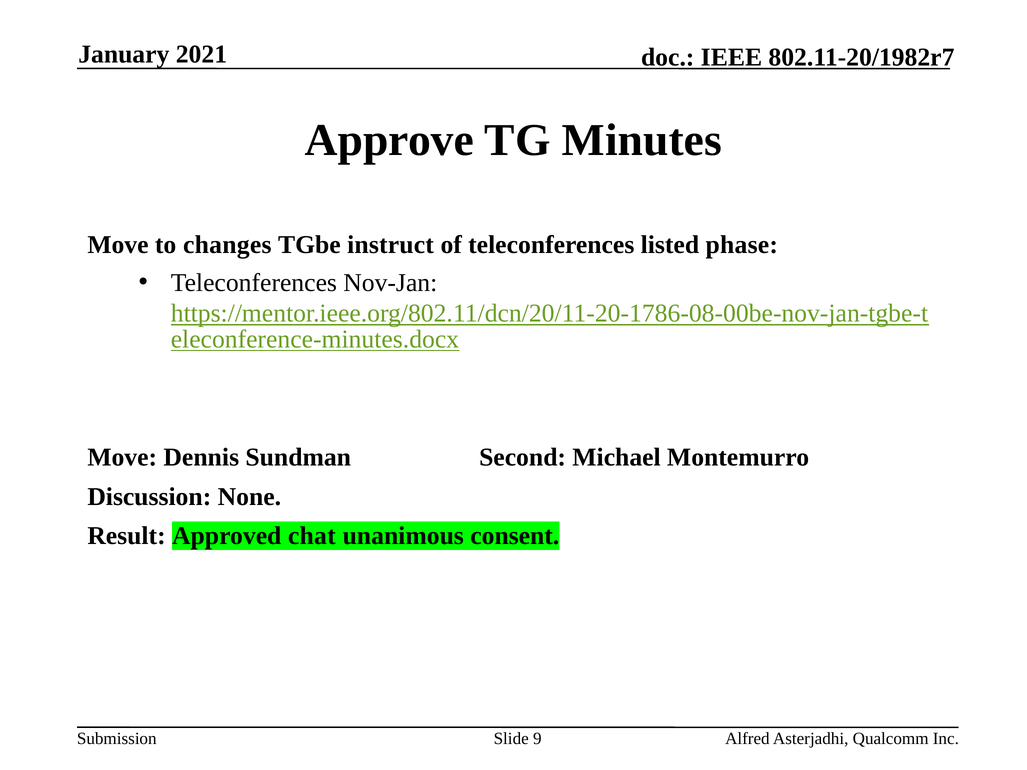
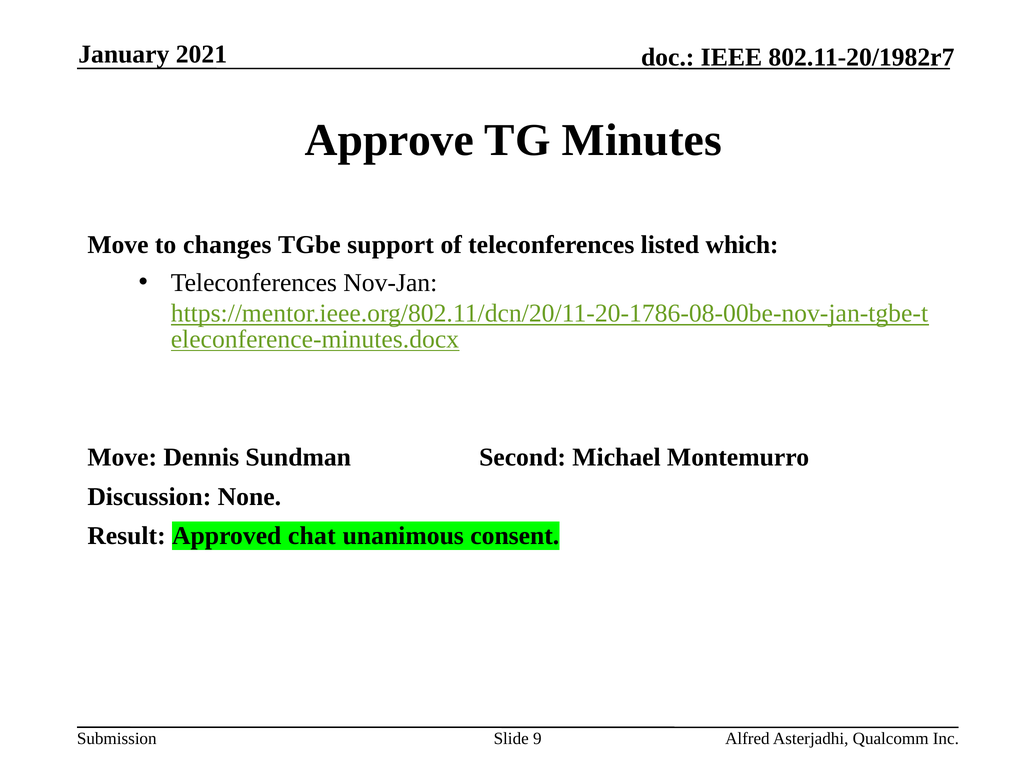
instruct: instruct -> support (391, 245)
phase: phase -> which (742, 245)
